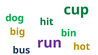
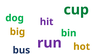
hit colour: green -> purple (47, 22)
